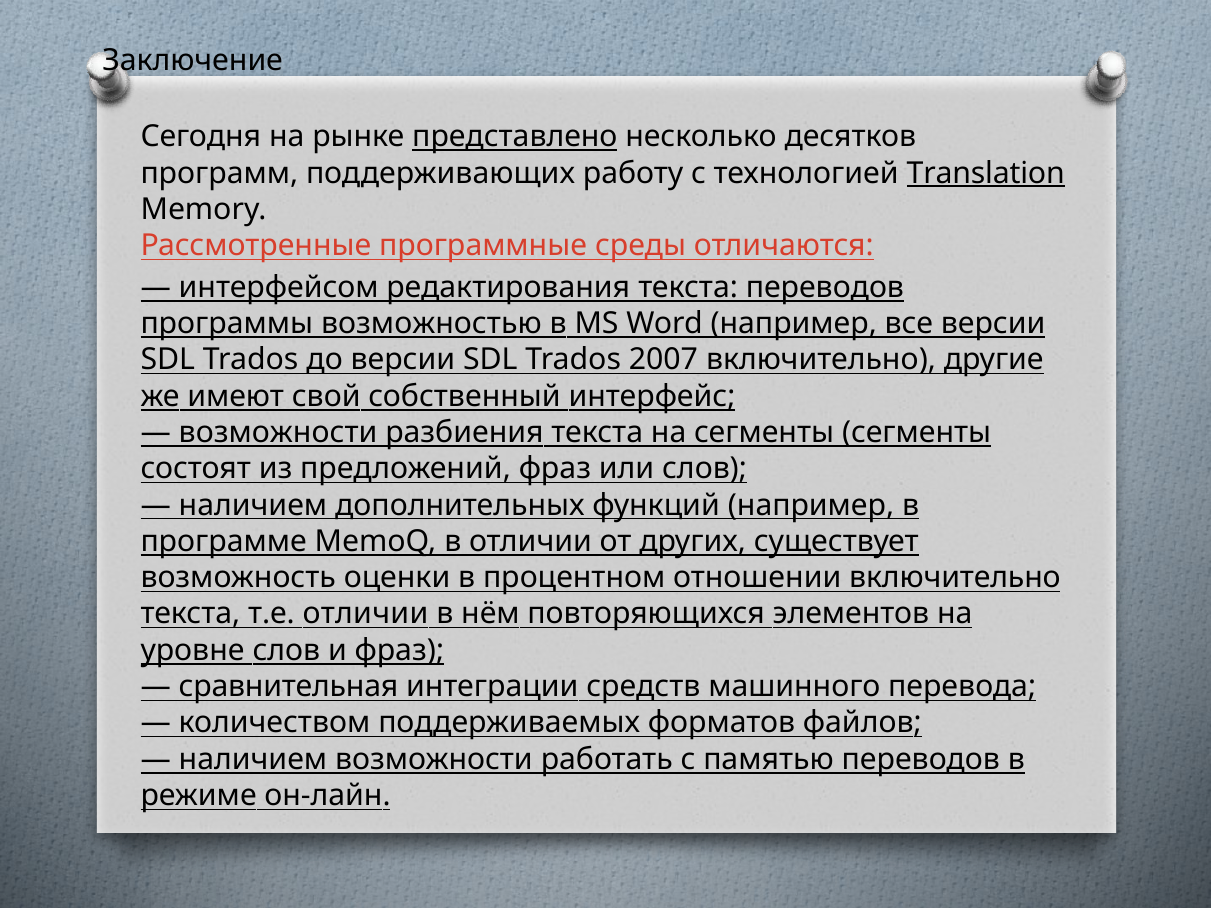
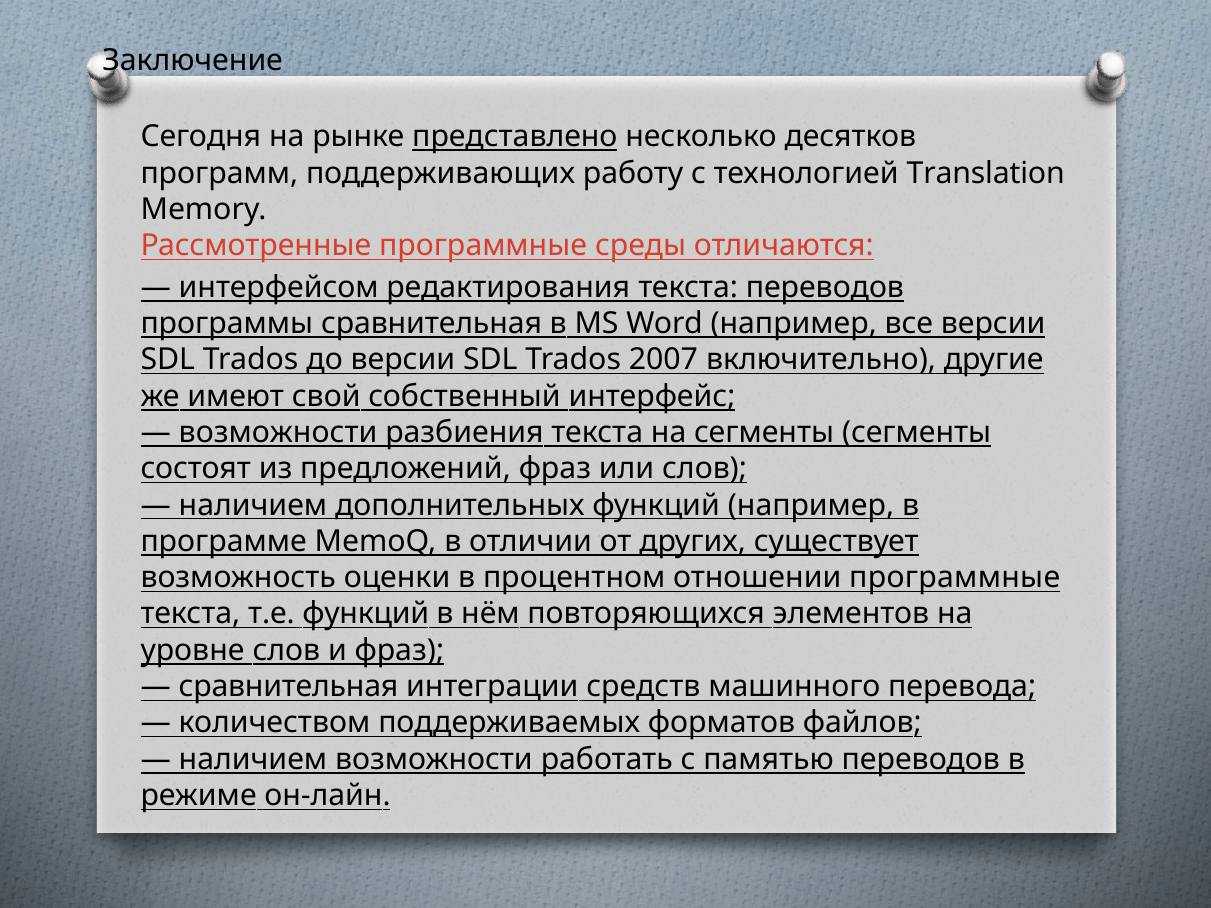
Translation underline: present -> none (986, 173)
программы возможностью: возможностью -> сравнительная (432, 324)
отношении включительно: включительно -> программные (955, 578)
т.е отличии: отличии -> функций (366, 614)
